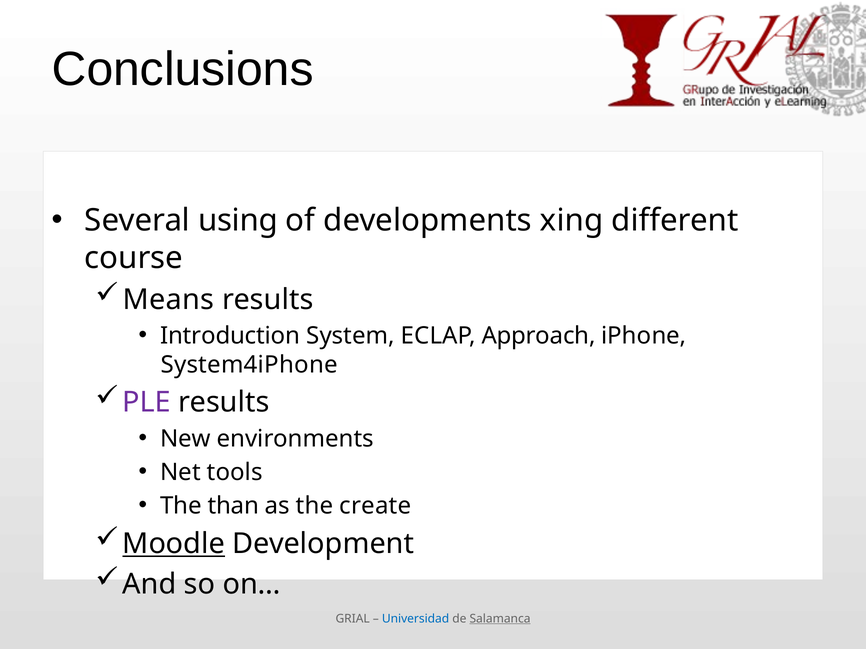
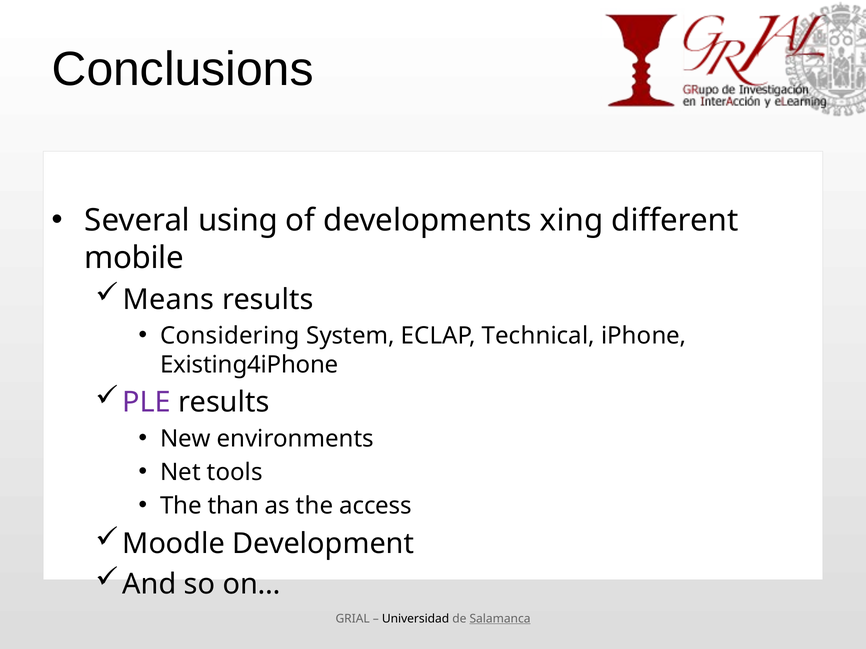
course: course -> mobile (134, 258)
Introduction: Introduction -> Considering (230, 336)
Approach: Approach -> Technical (538, 336)
System4iPhone: System4iPhone -> Existing4iPhone (249, 365)
create: create -> access (376, 506)
Moodle underline: present -> none (174, 544)
Universidad colour: blue -> black (416, 619)
